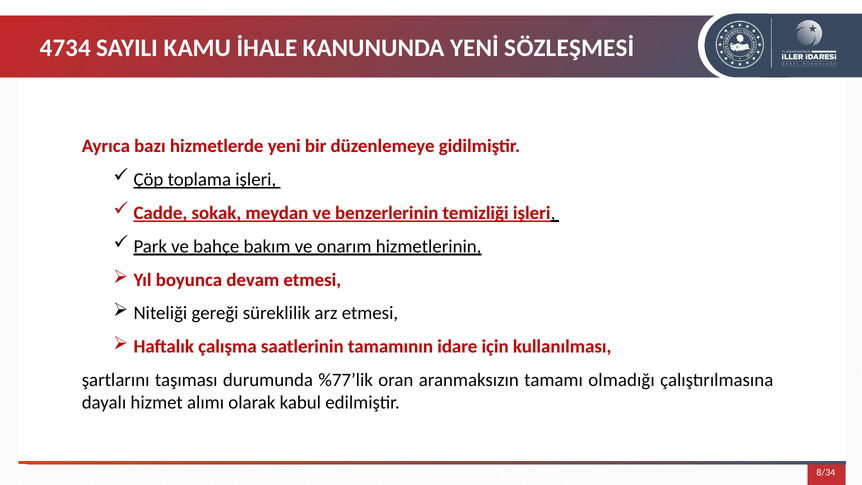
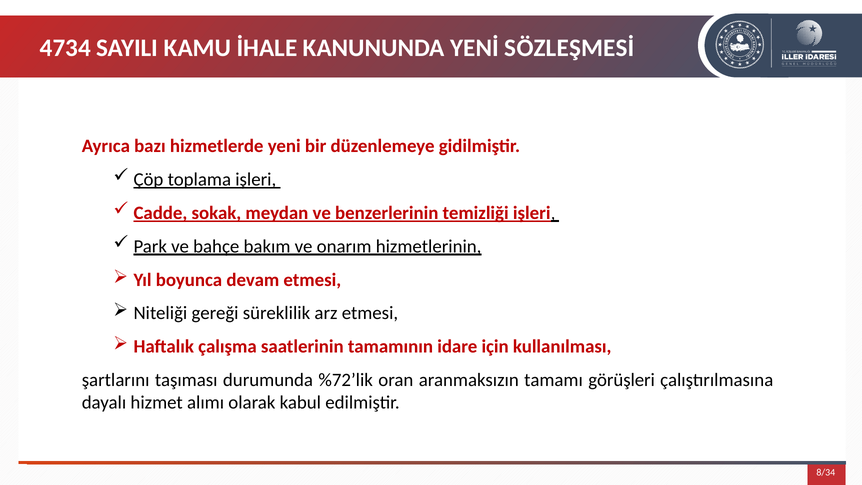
%77’lik: %77’lik -> %72’lik (346, 380)
olmadığı: olmadığı -> görüşleri (622, 380)
